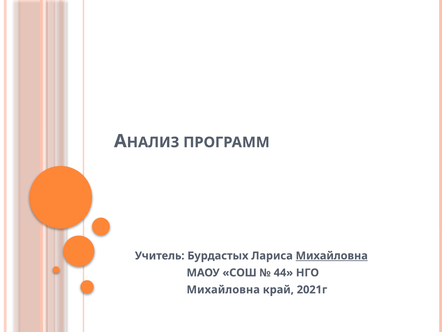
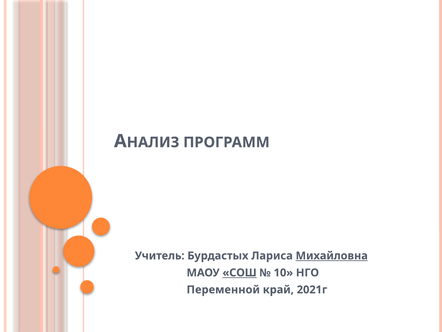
СОШ underline: none -> present (240, 272)
44: 44 -> 10 (283, 272)
Михайловна: Михайловна -> Переменной (223, 289)
